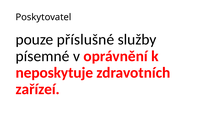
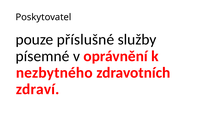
neposkytuje: neposkytuje -> nezbytného (54, 73)
zařízeí: zařízeí -> zdraví (38, 89)
